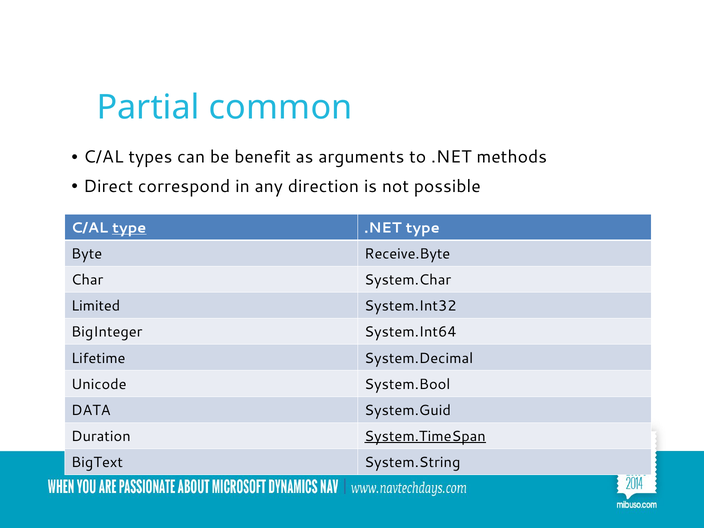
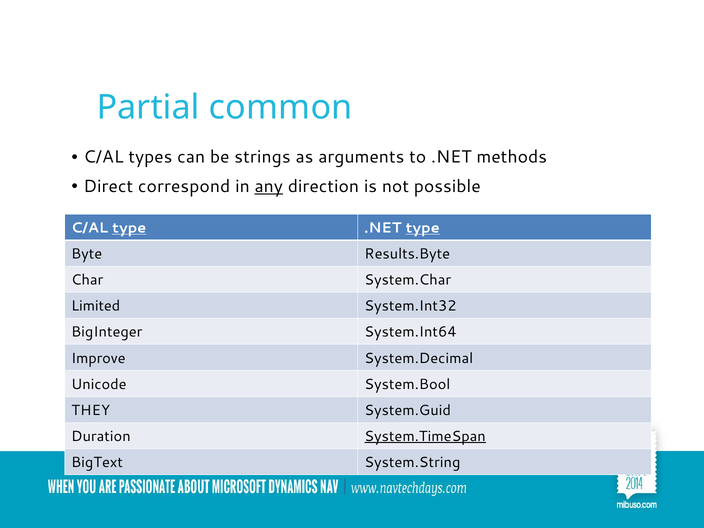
benefit: benefit -> strings (263, 157)
any underline: none -> present (269, 186)
type underline: none -> present (423, 228)
Receive.Byte: Receive.Byte -> Results.Byte (407, 254)
Lifetime: Lifetime -> Improve (98, 358)
DATA: DATA -> THEY (91, 410)
